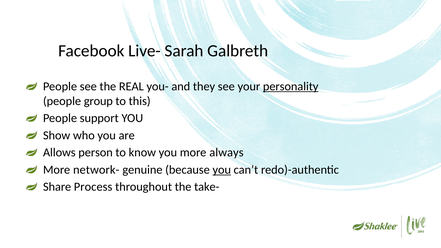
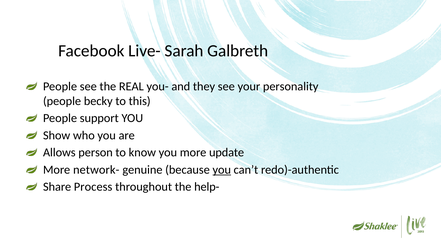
personality underline: present -> none (291, 86)
group: group -> becky (98, 101)
always: always -> update (227, 153)
take-: take- -> help- (207, 187)
